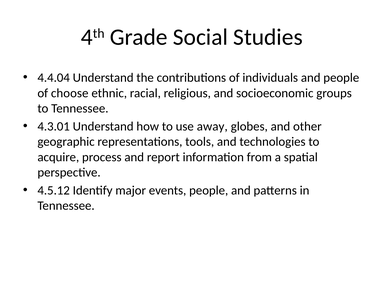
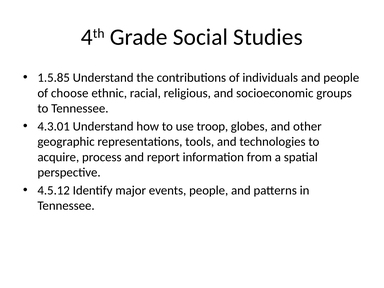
4.4.04: 4.4.04 -> 1.5.85 (54, 78)
away: away -> troop (212, 126)
